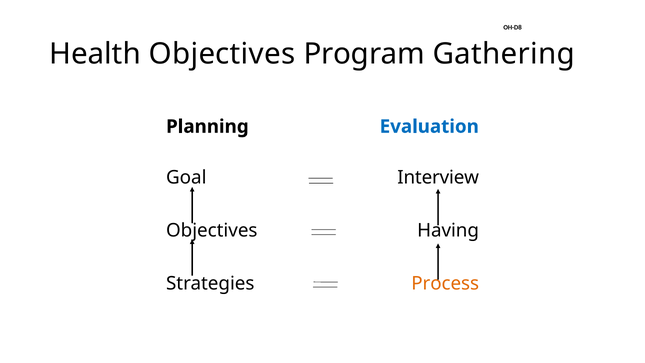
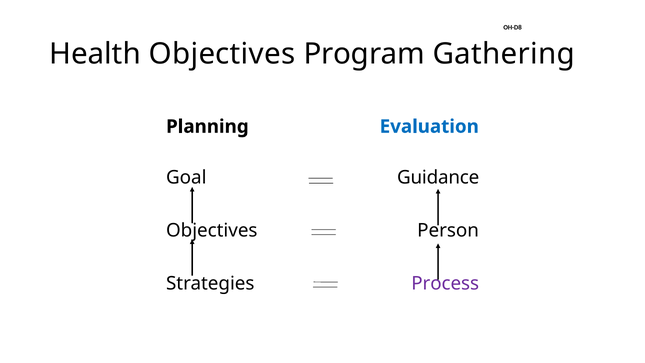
Interview: Interview -> Guidance (438, 178)
Having: Having -> Person (448, 230)
Process colour: orange -> purple (445, 283)
